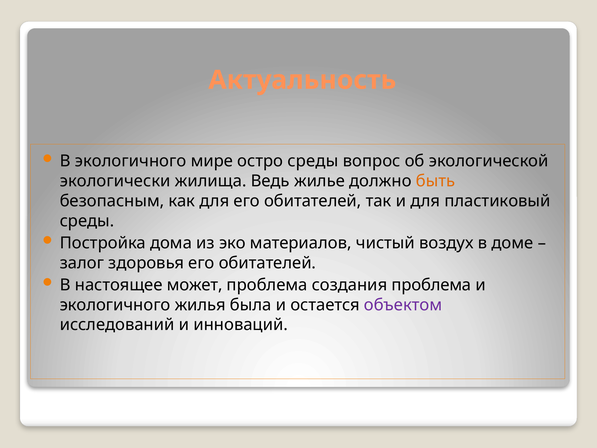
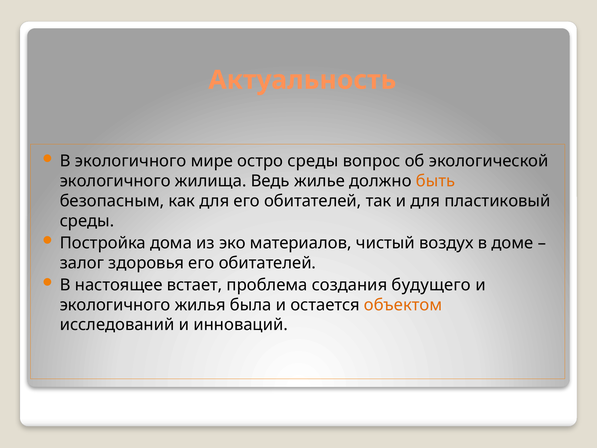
экологически: экологически -> экологичного (115, 181)
может: может -> встает (195, 285)
создания проблема: проблема -> будущего (431, 285)
объектом colour: purple -> orange (403, 305)
